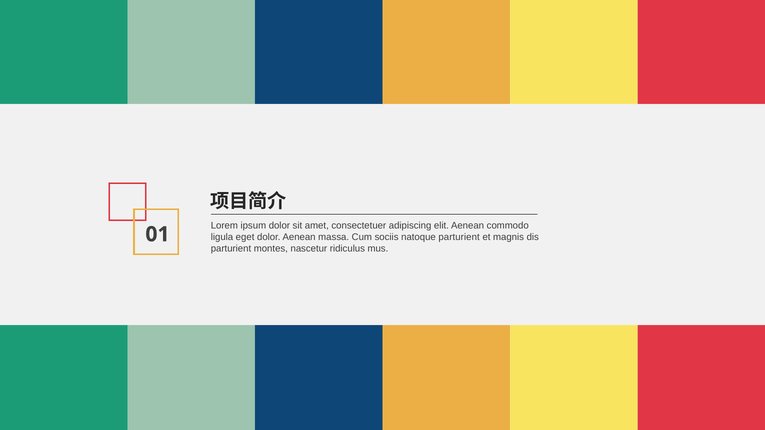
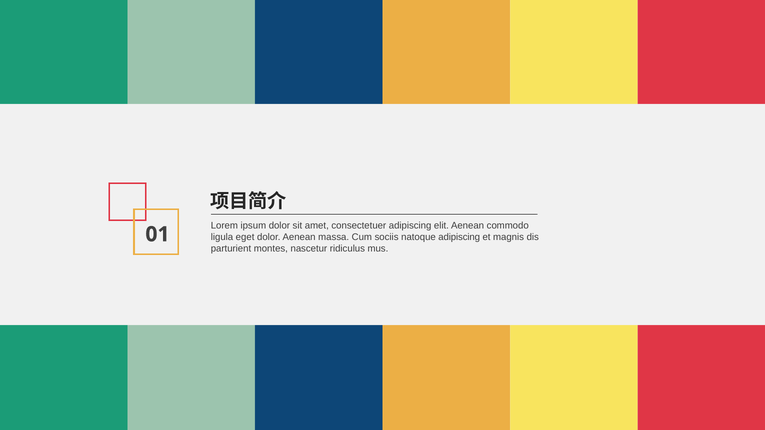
natoque parturient: parturient -> adipiscing (459, 237)
